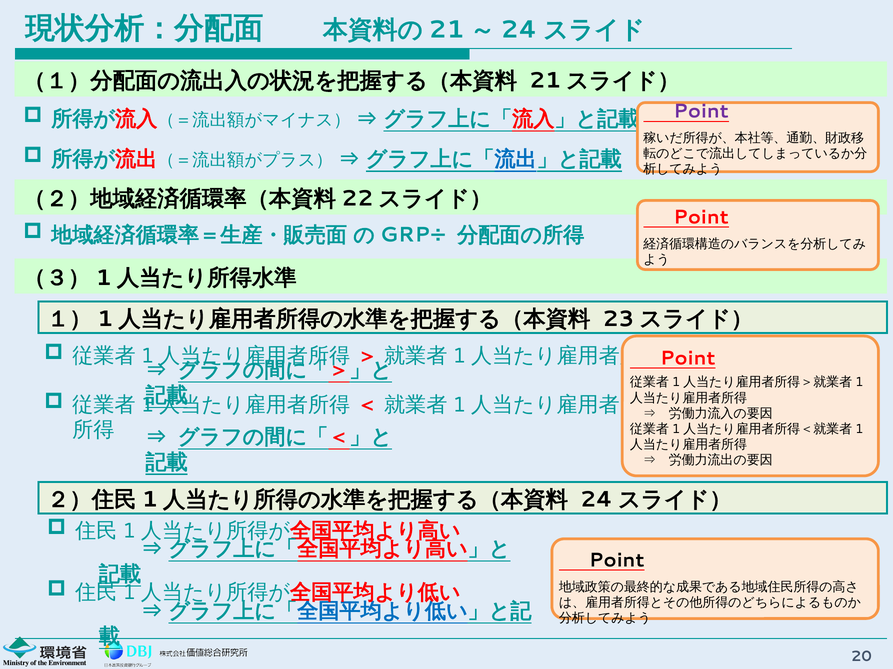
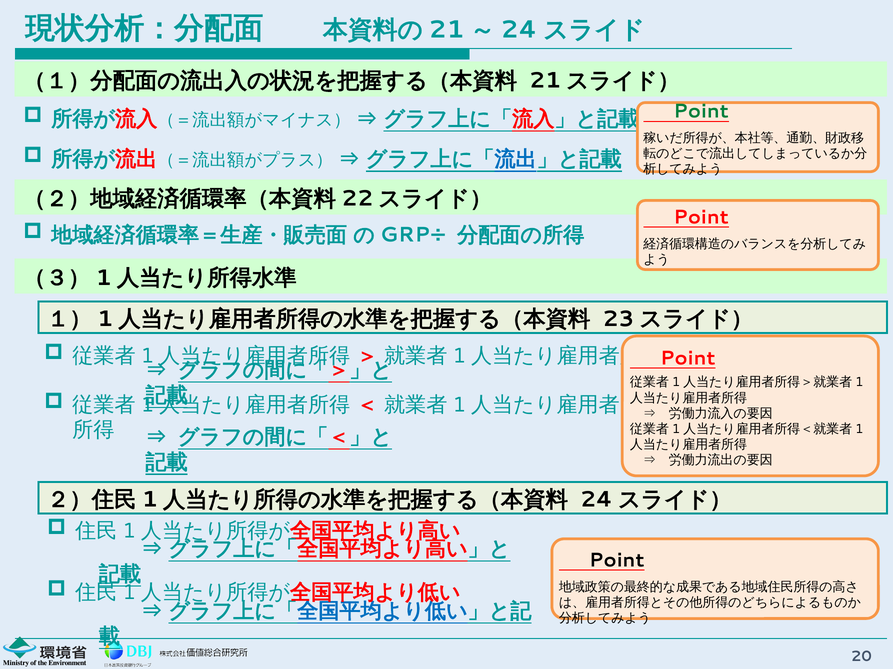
Point colour: purple -> green (701, 111)
